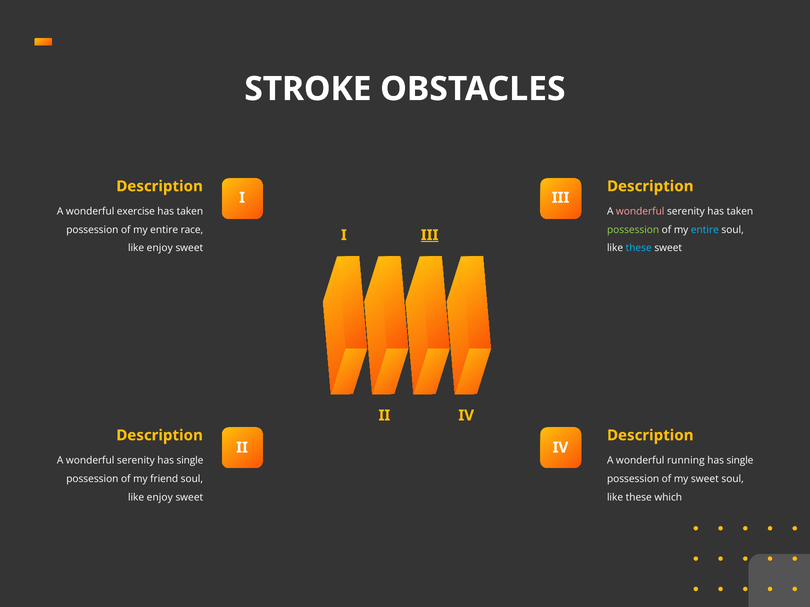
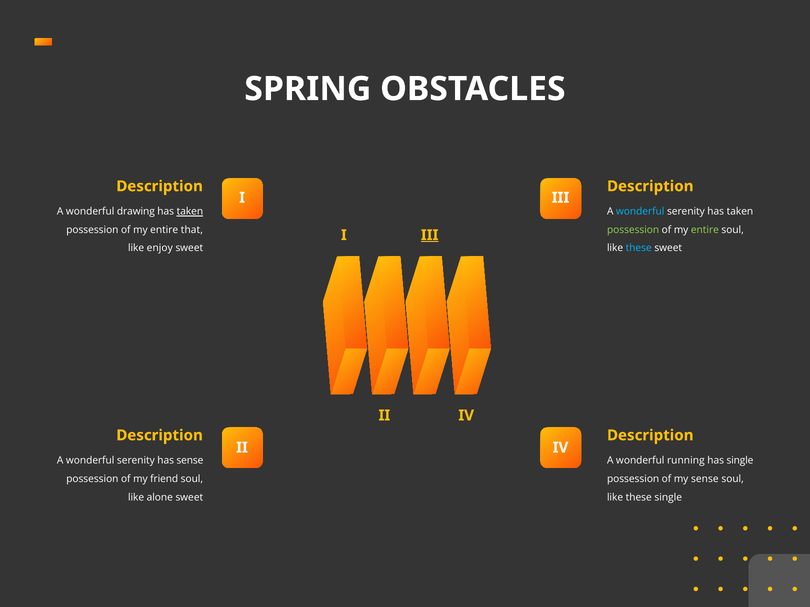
STROKE: STROKE -> SPRING (308, 89)
exercise: exercise -> drawing (136, 212)
taken underline: none -> present (190, 212)
wonderful colour: pink -> light blue (640, 212)
race: race -> that (192, 230)
entire colour: light blue -> light green (705, 230)
serenity has single: single -> sense (190, 461)
my sweet: sweet -> sense (705, 479)
enjoy: enjoy -> alone (160, 498)
these which: which -> single (668, 498)
